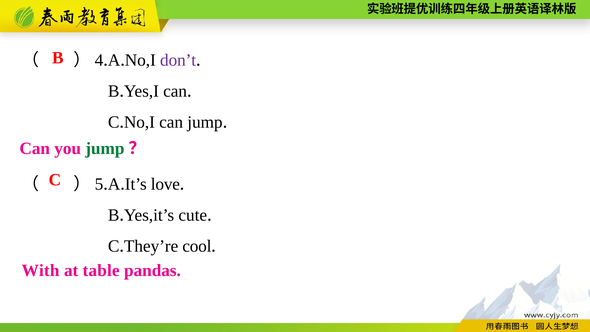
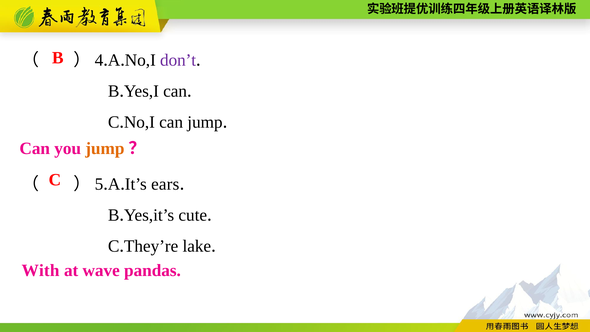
jump colour: green -> orange (105, 148)
love: love -> ears (165, 184)
cool: cool -> lake (197, 246)
table: table -> wave (101, 270)
